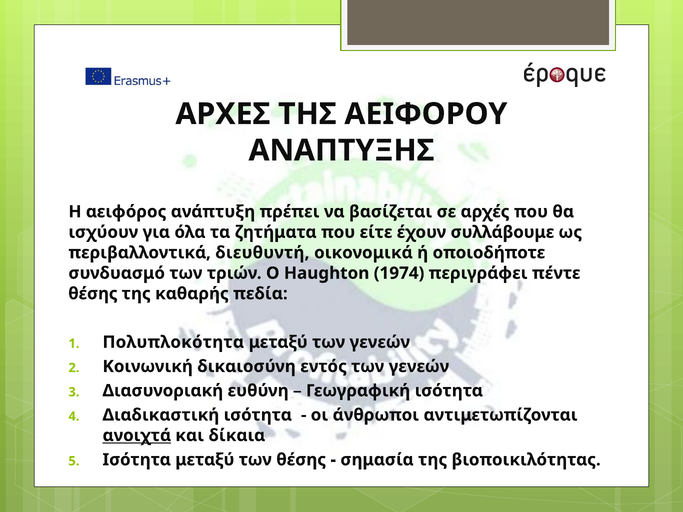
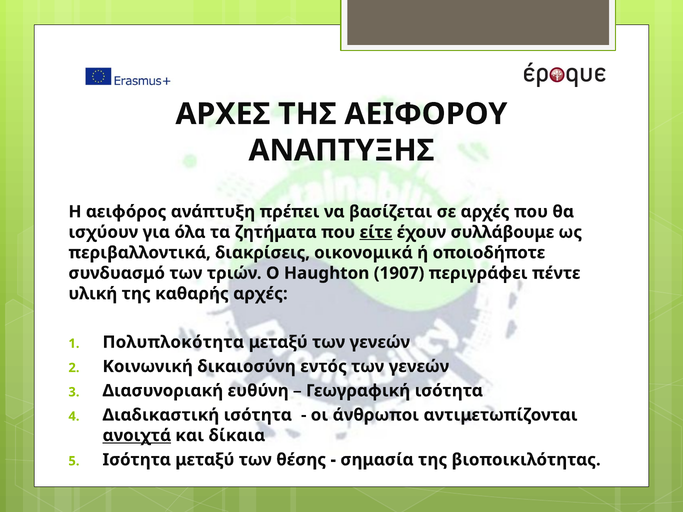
είτε underline: none -> present (376, 232)
διευθυντή: διευθυντή -> διακρίσεις (263, 253)
1974: 1974 -> 1907 (399, 273)
θέσης: θέσης -> υλική (93, 294)
καθαρής πεδία: πεδία -> αρχές (260, 294)
